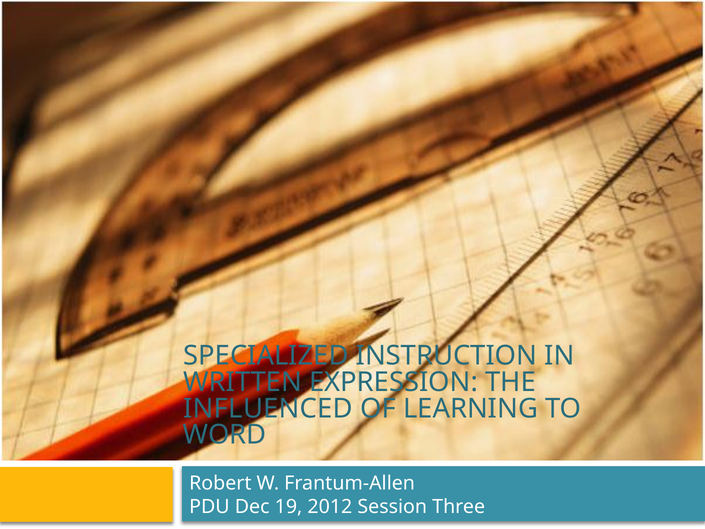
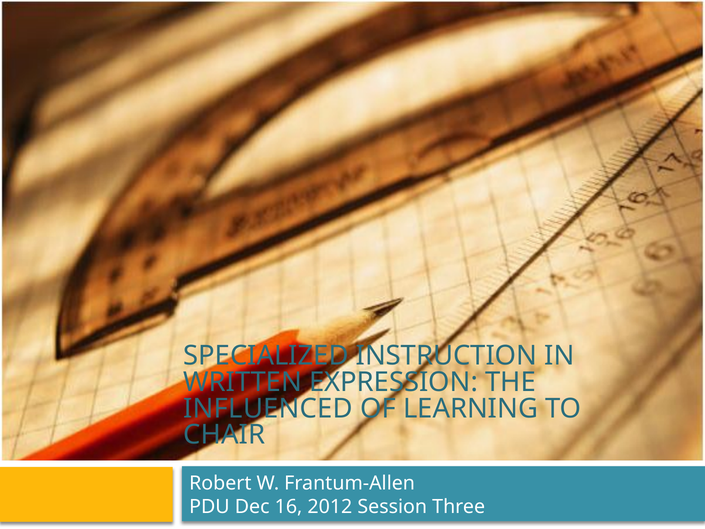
WORD: WORD -> CHAIR (224, 435)
19: 19 -> 16 (289, 507)
